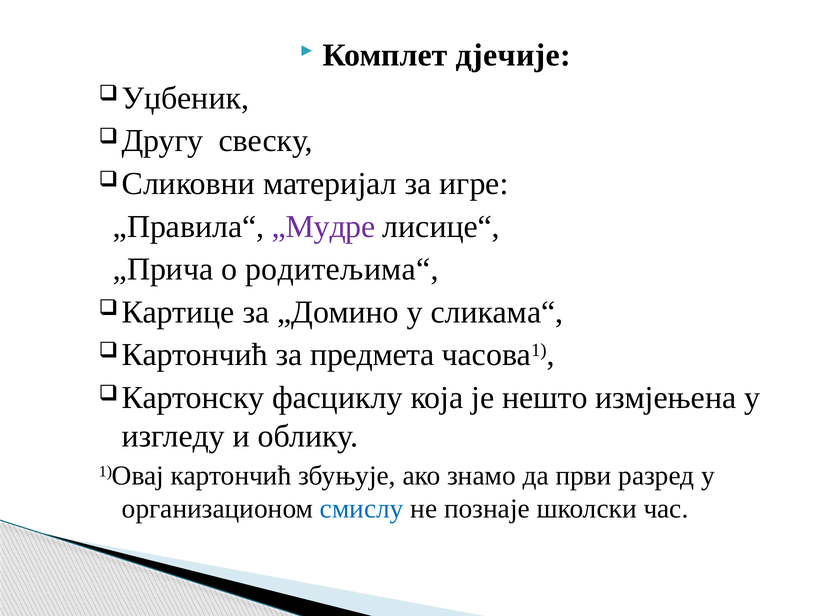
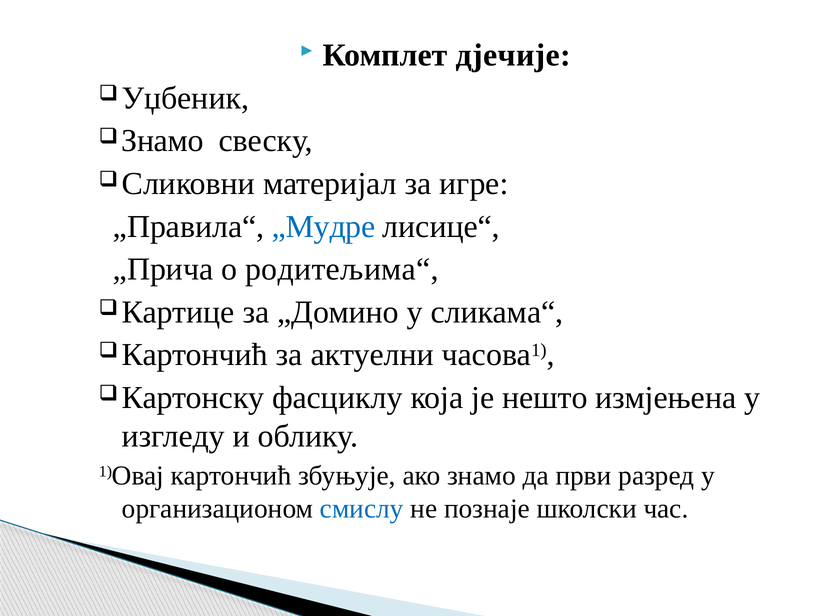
Другу: Другу -> Знамо (163, 141)
„Мудре colour: purple -> blue (324, 227)
предмета: предмета -> актуелни (372, 355)
